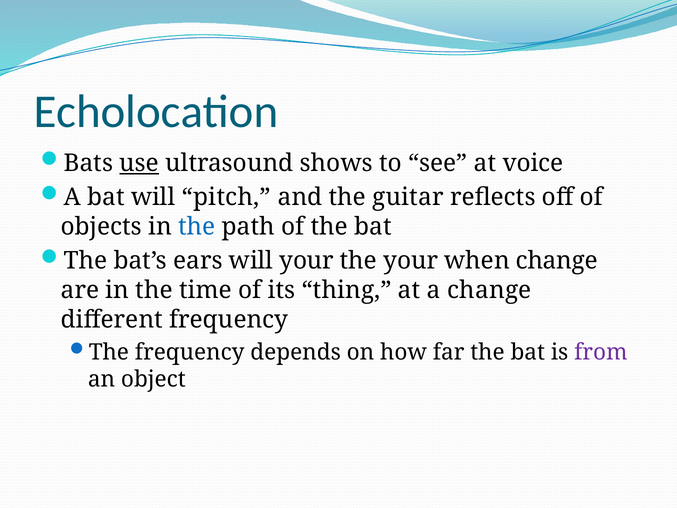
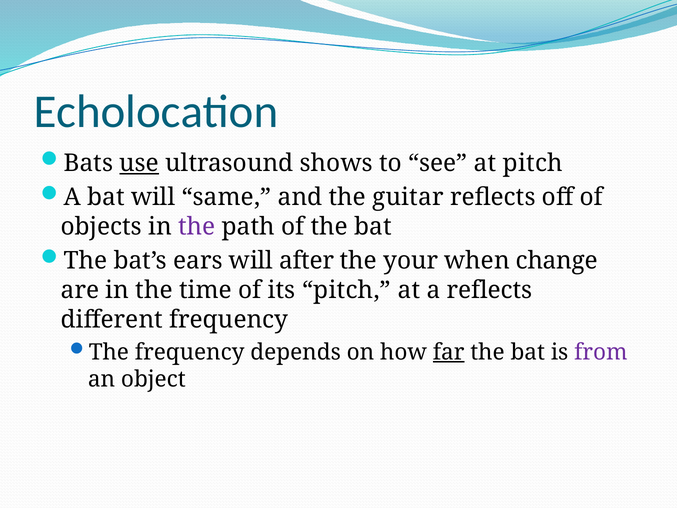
at voice: voice -> pitch (533, 163)
pitch: pitch -> same (226, 197)
the colour: blue -> purple (197, 227)
will your: your -> after (307, 261)
its thing: thing -> pitch (347, 290)
a change: change -> reflects (489, 290)
far underline: none -> present (449, 352)
